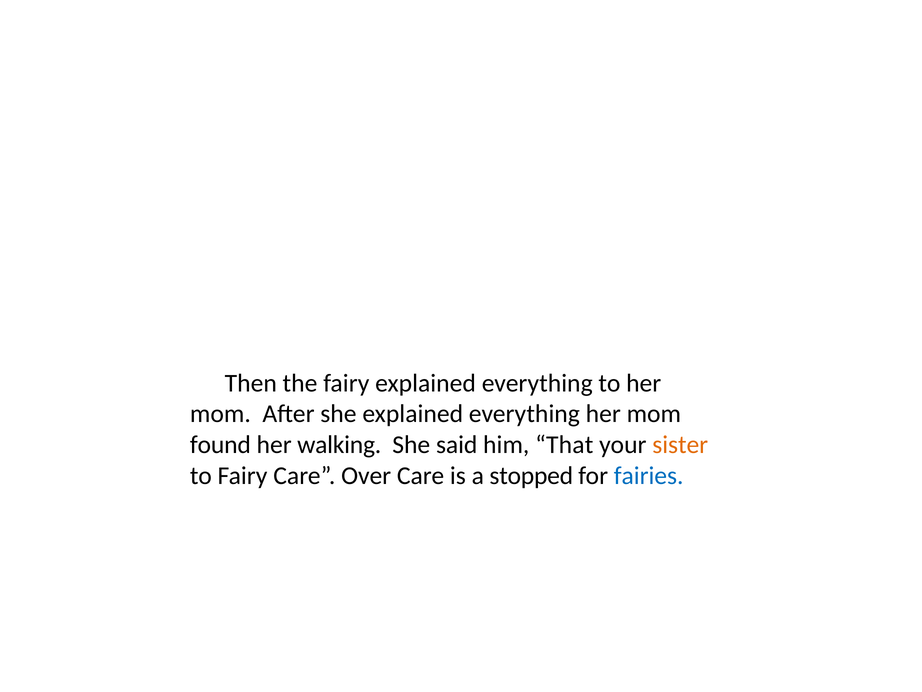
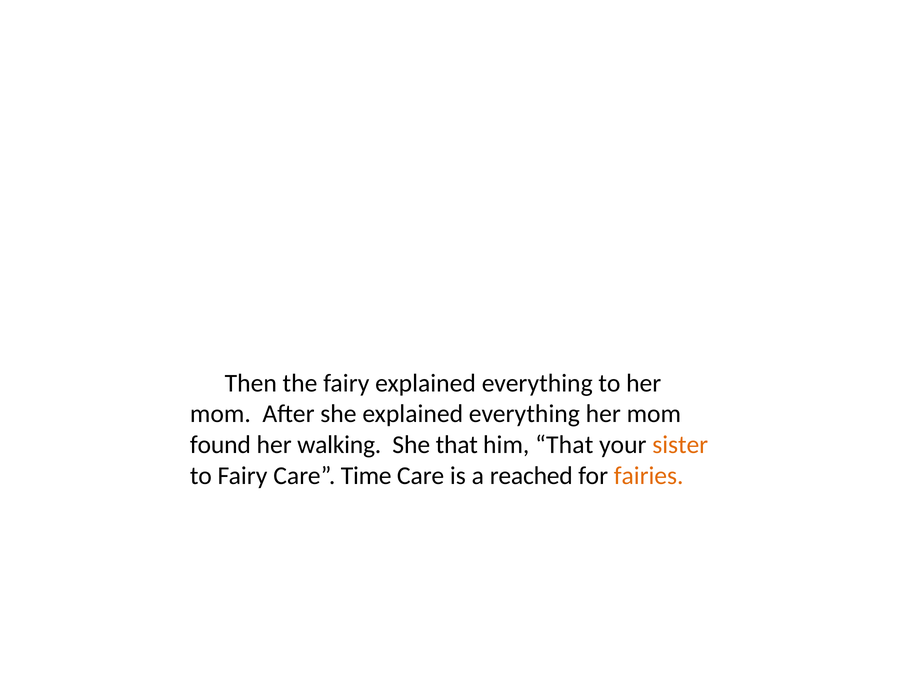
She said: said -> that (457, 444)
Over: Over -> Time (366, 475)
stopped: stopped -> reached (531, 475)
fairies colour: blue -> orange (649, 475)
